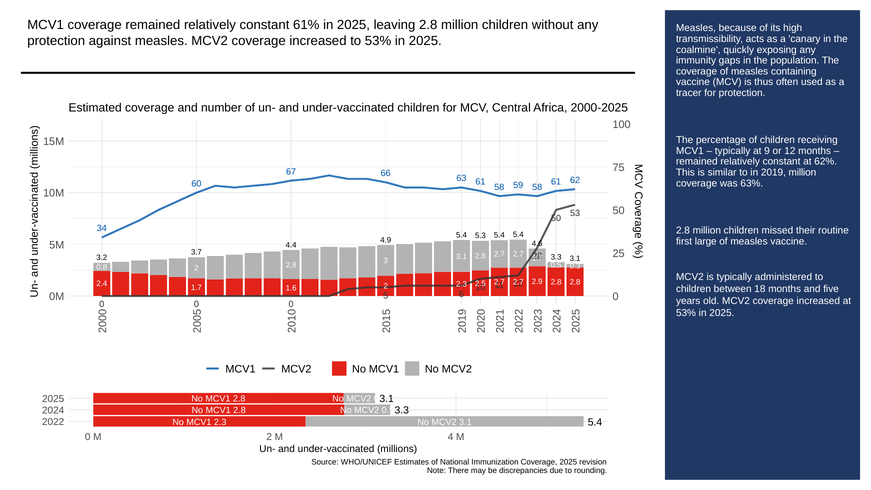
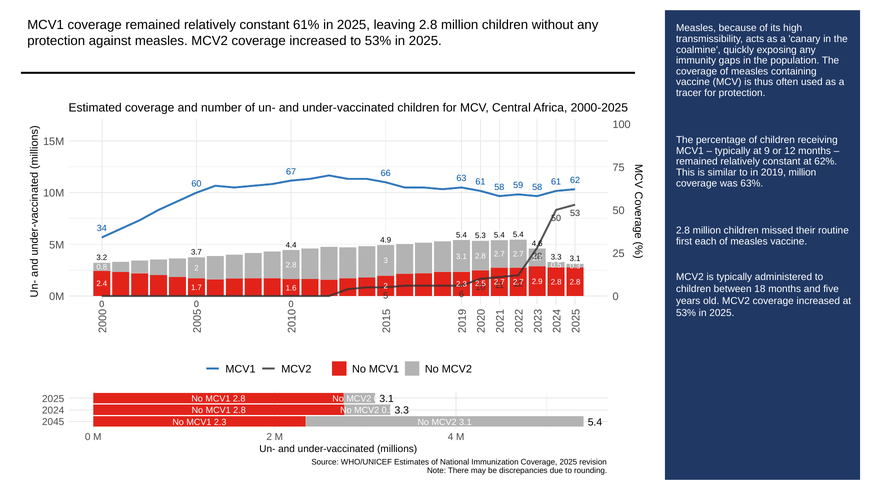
large: large -> each (706, 241)
2022: 2022 -> 2045 (53, 422)
